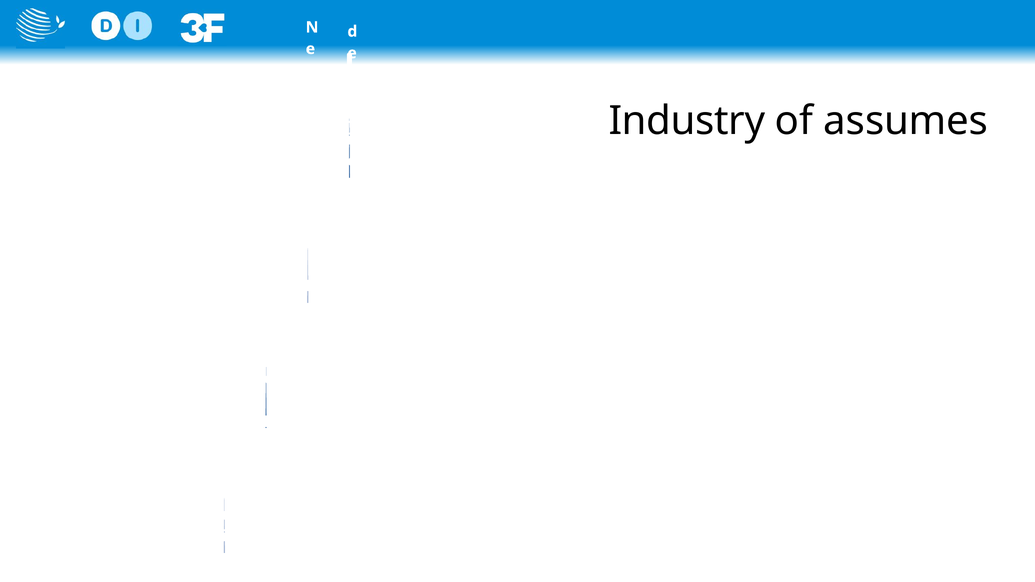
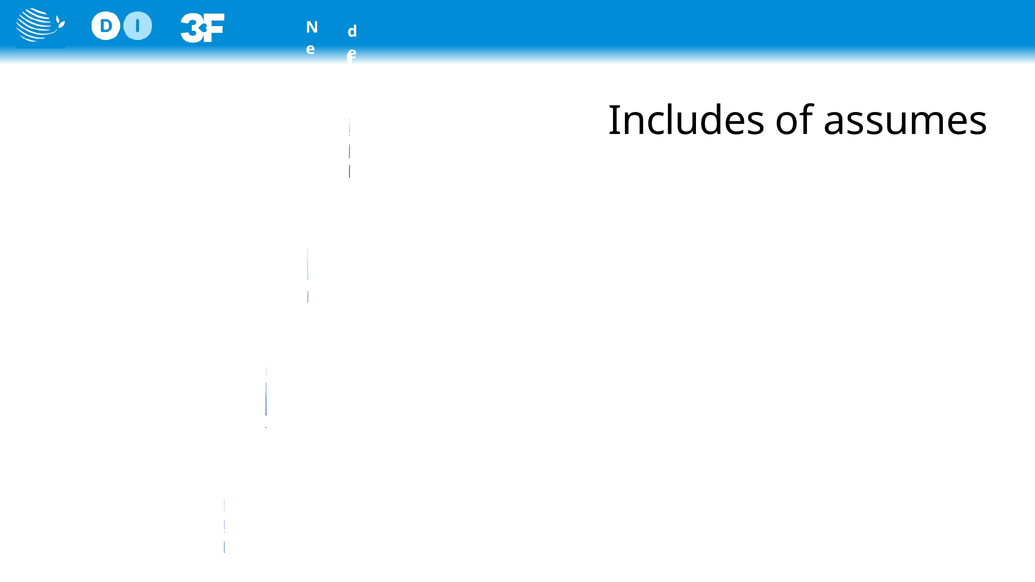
Industry: Industry -> Includes (687, 121)
